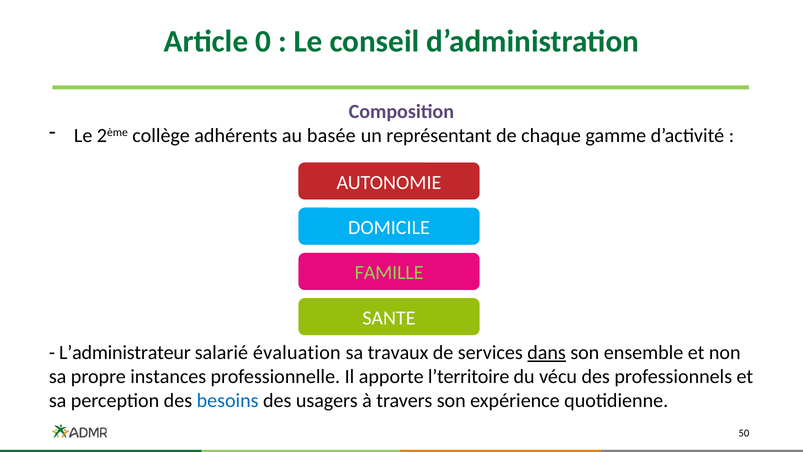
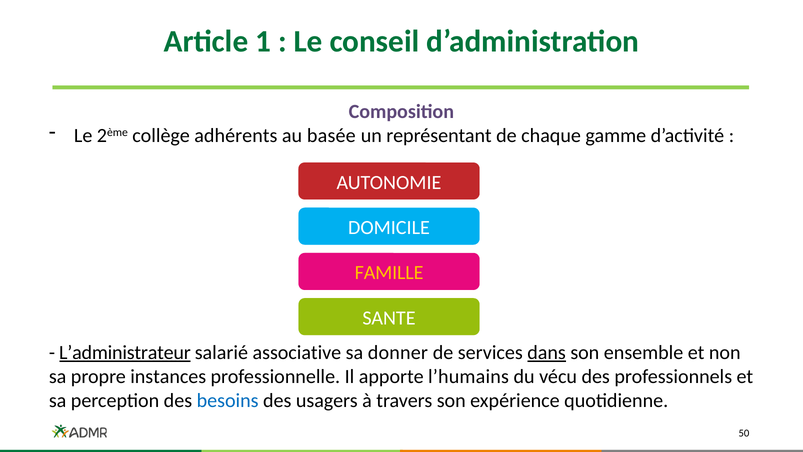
0: 0 -> 1 (263, 42)
FAMILLE colour: light green -> yellow (389, 273)
L’administrateur underline: none -> present (125, 352)
évaluation: évaluation -> associative (297, 352)
travaux: travaux -> donner (398, 352)
l’territoire: l’territoire -> l’humains (468, 376)
